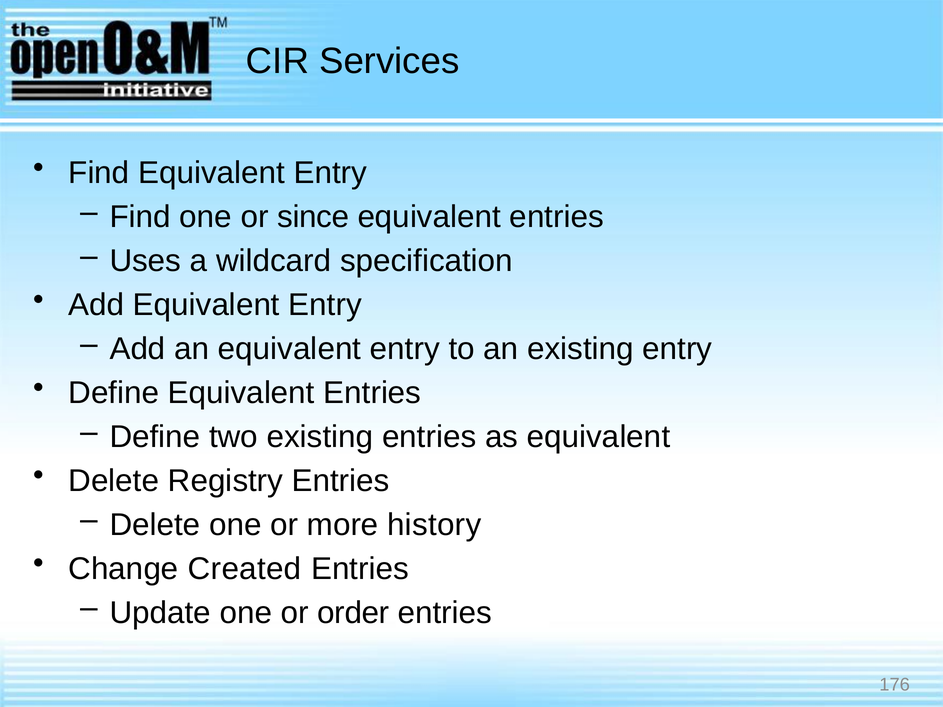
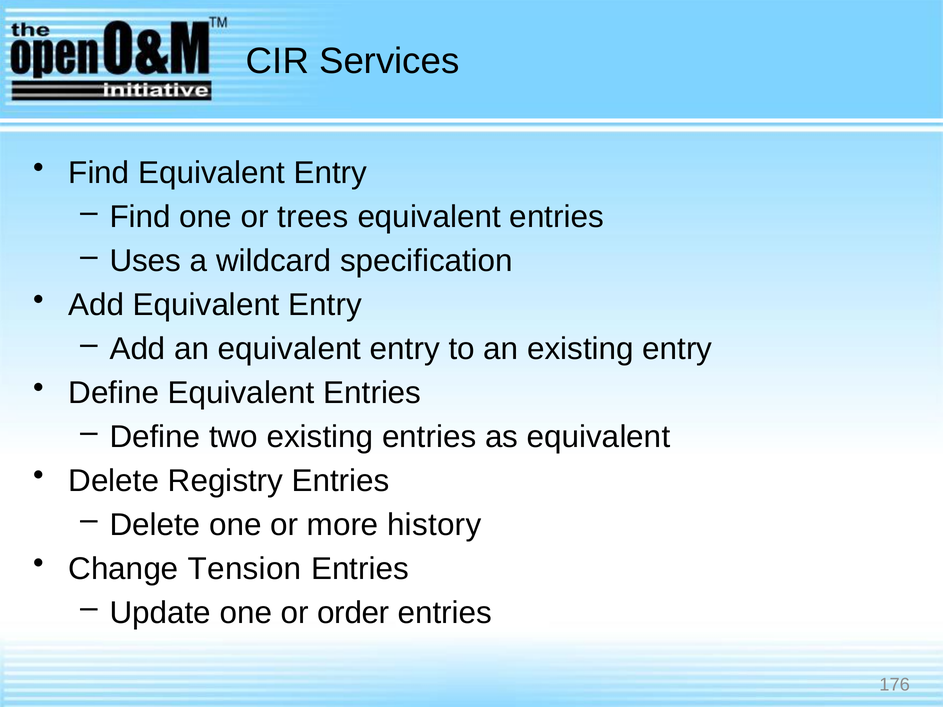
since: since -> trees (313, 217)
Created: Created -> Tension (245, 569)
